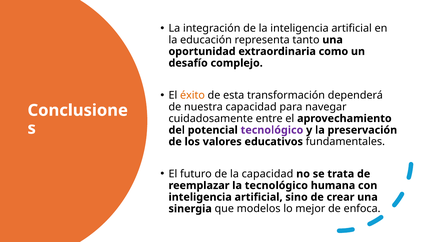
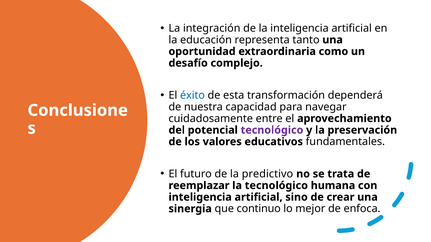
éxito colour: orange -> blue (192, 95)
la capacidad: capacidad -> predictivo (267, 174)
modelos: modelos -> continuo (259, 209)
